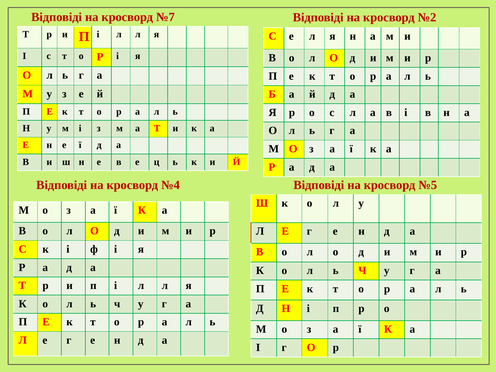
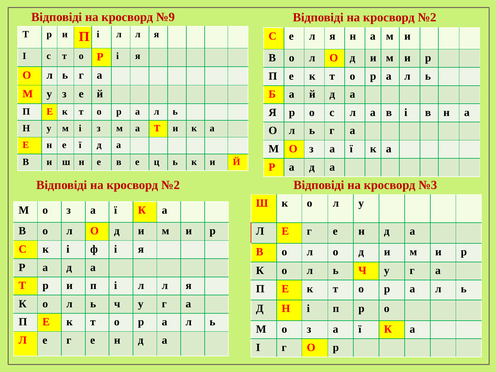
№7: №7 -> №9 (165, 17)
№4: №4 -> №2 (171, 185)
№5: №5 -> №3 (428, 185)
